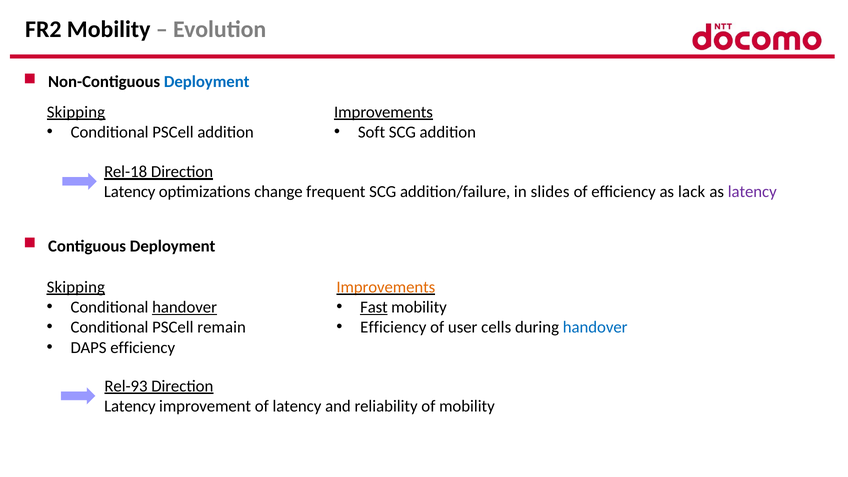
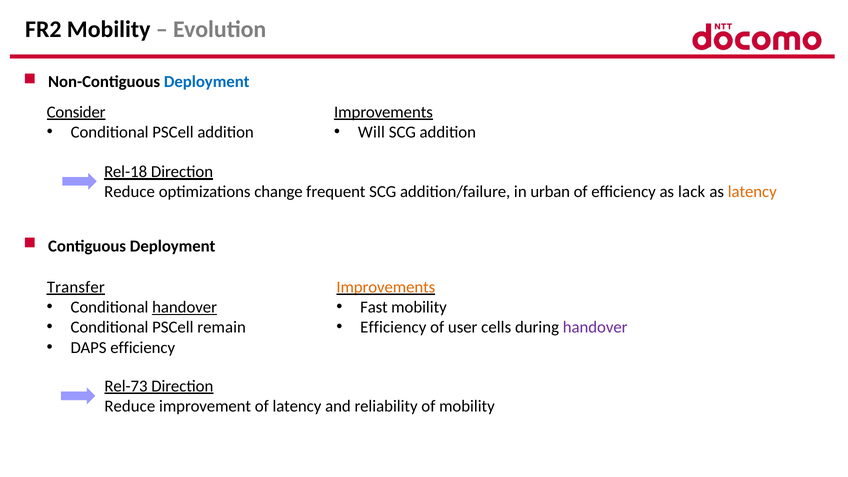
Skipping: Skipping -> Consider (76, 112)
Soft: Soft -> Will (371, 132)
Latency: Latency -> Reduce (130, 192)
slides: slides -> urban (550, 192)
latency colour: purple -> orange (752, 192)
Skipping: Skipping -> Transfer (76, 287)
Fast underline: present -> none (374, 307)
handover colour: blue -> purple (595, 327)
Rel-93: Rel-93 -> Rel-73 (126, 386)
Latency: Latency -> Reduce (130, 406)
